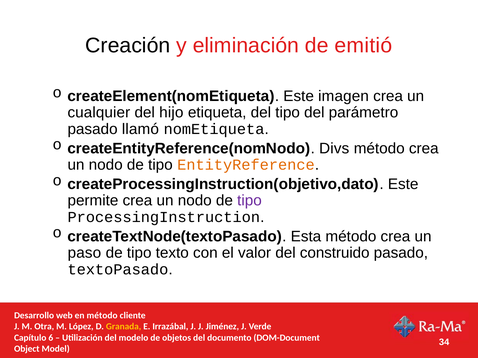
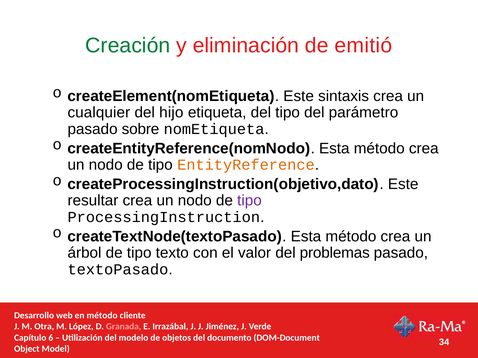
Creación colour: black -> green (128, 46)
imagen: imagen -> sintaxis (344, 96)
llamó: llamó -> sobre (141, 129)
createEntityReference(nomNodo Divs: Divs -> Esta (334, 149)
permite: permite -> resultar (93, 201)
paso: paso -> árbol (84, 253)
construido: construido -> problemas (335, 253)
Granada colour: yellow -> pink (124, 327)
